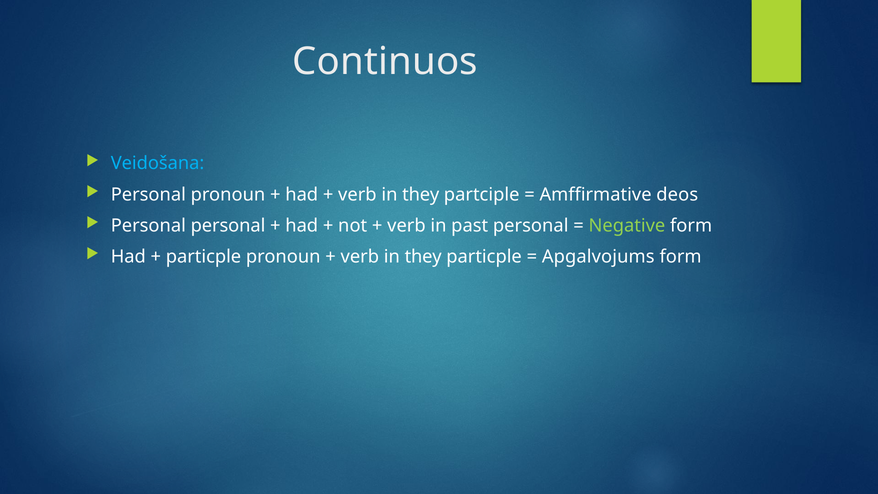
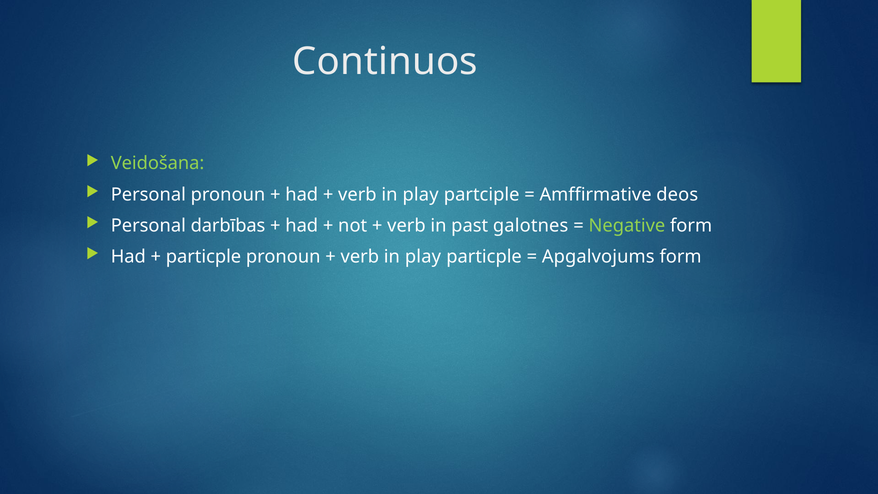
Veidošana colour: light blue -> light green (158, 163)
they: they -> play (421, 195)
Personal personal: personal -> darbības (228, 226)
past personal: personal -> galotnes (531, 226)
they: they -> play (423, 257)
